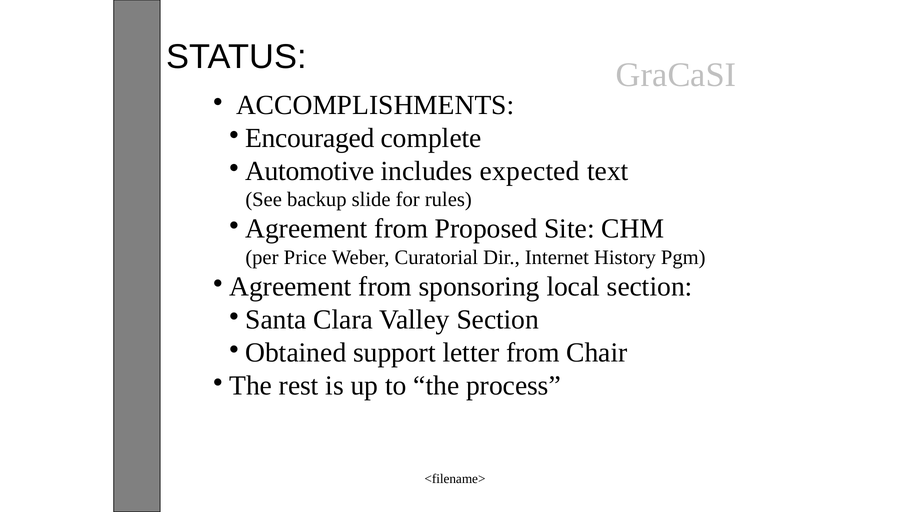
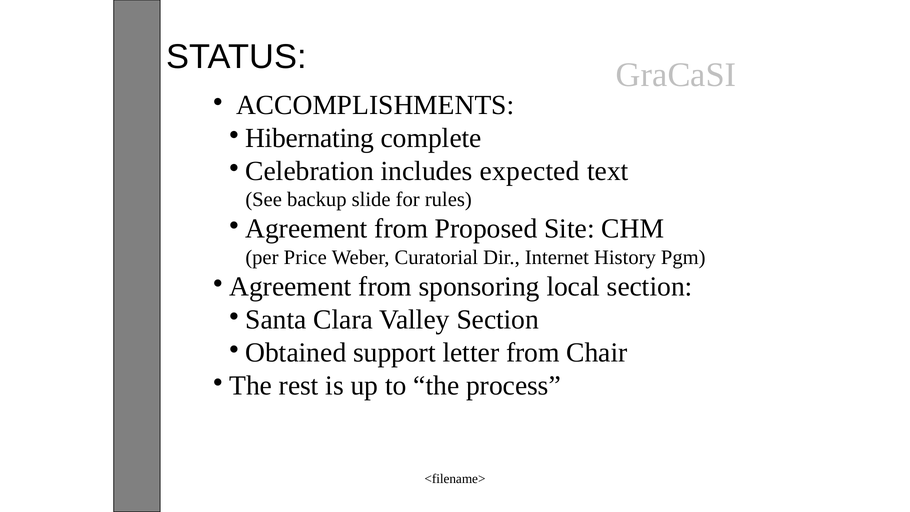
Encouraged: Encouraged -> Hibernating (310, 138)
Automotive: Automotive -> Celebration (310, 171)
